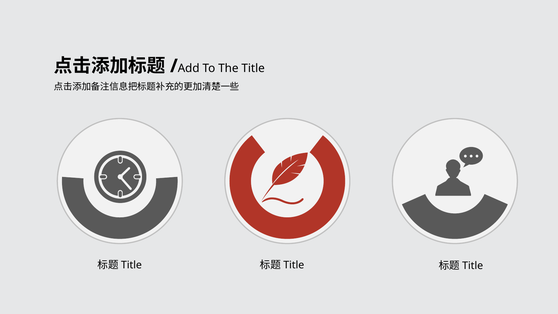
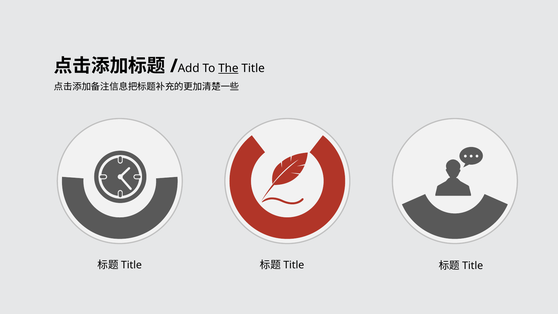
The underline: none -> present (228, 68)
